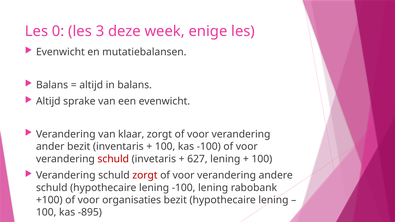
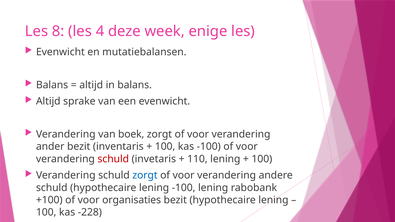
0: 0 -> 8 (58, 31)
3: 3 -> 4 (100, 31)
klaar: klaar -> boek (131, 134)
627: 627 -> 110 (197, 159)
zorgt colour: red -> blue (145, 175)
-895: -895 -> -228 (90, 212)
